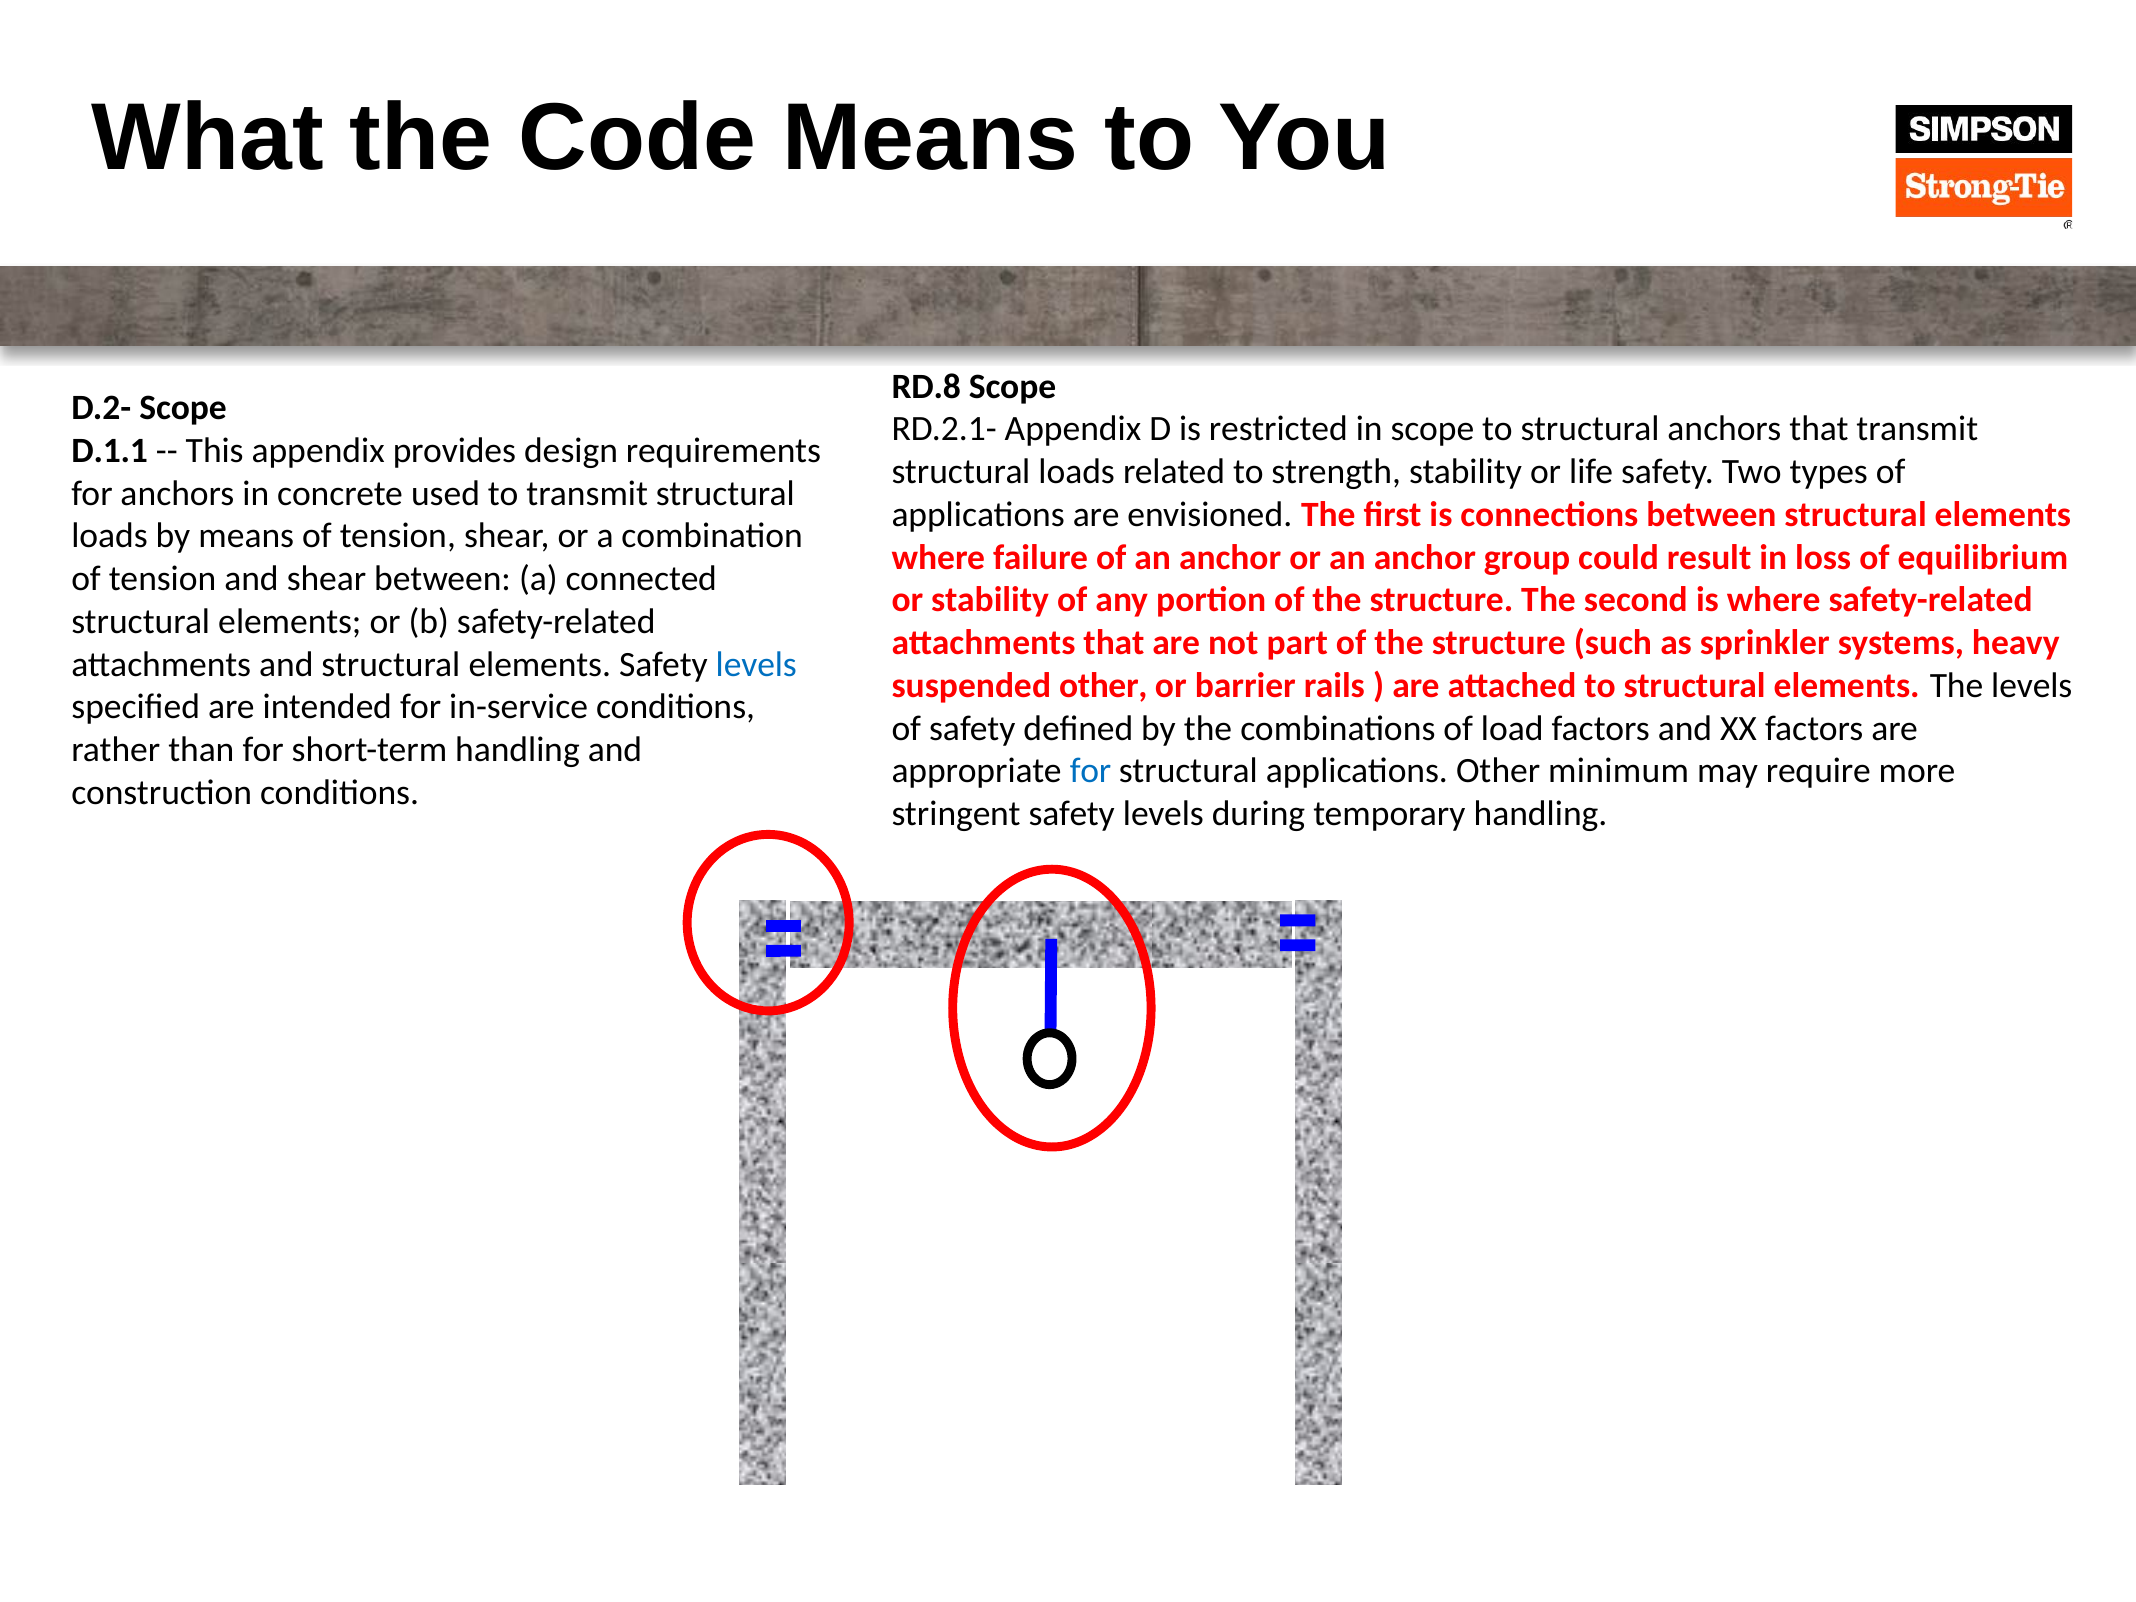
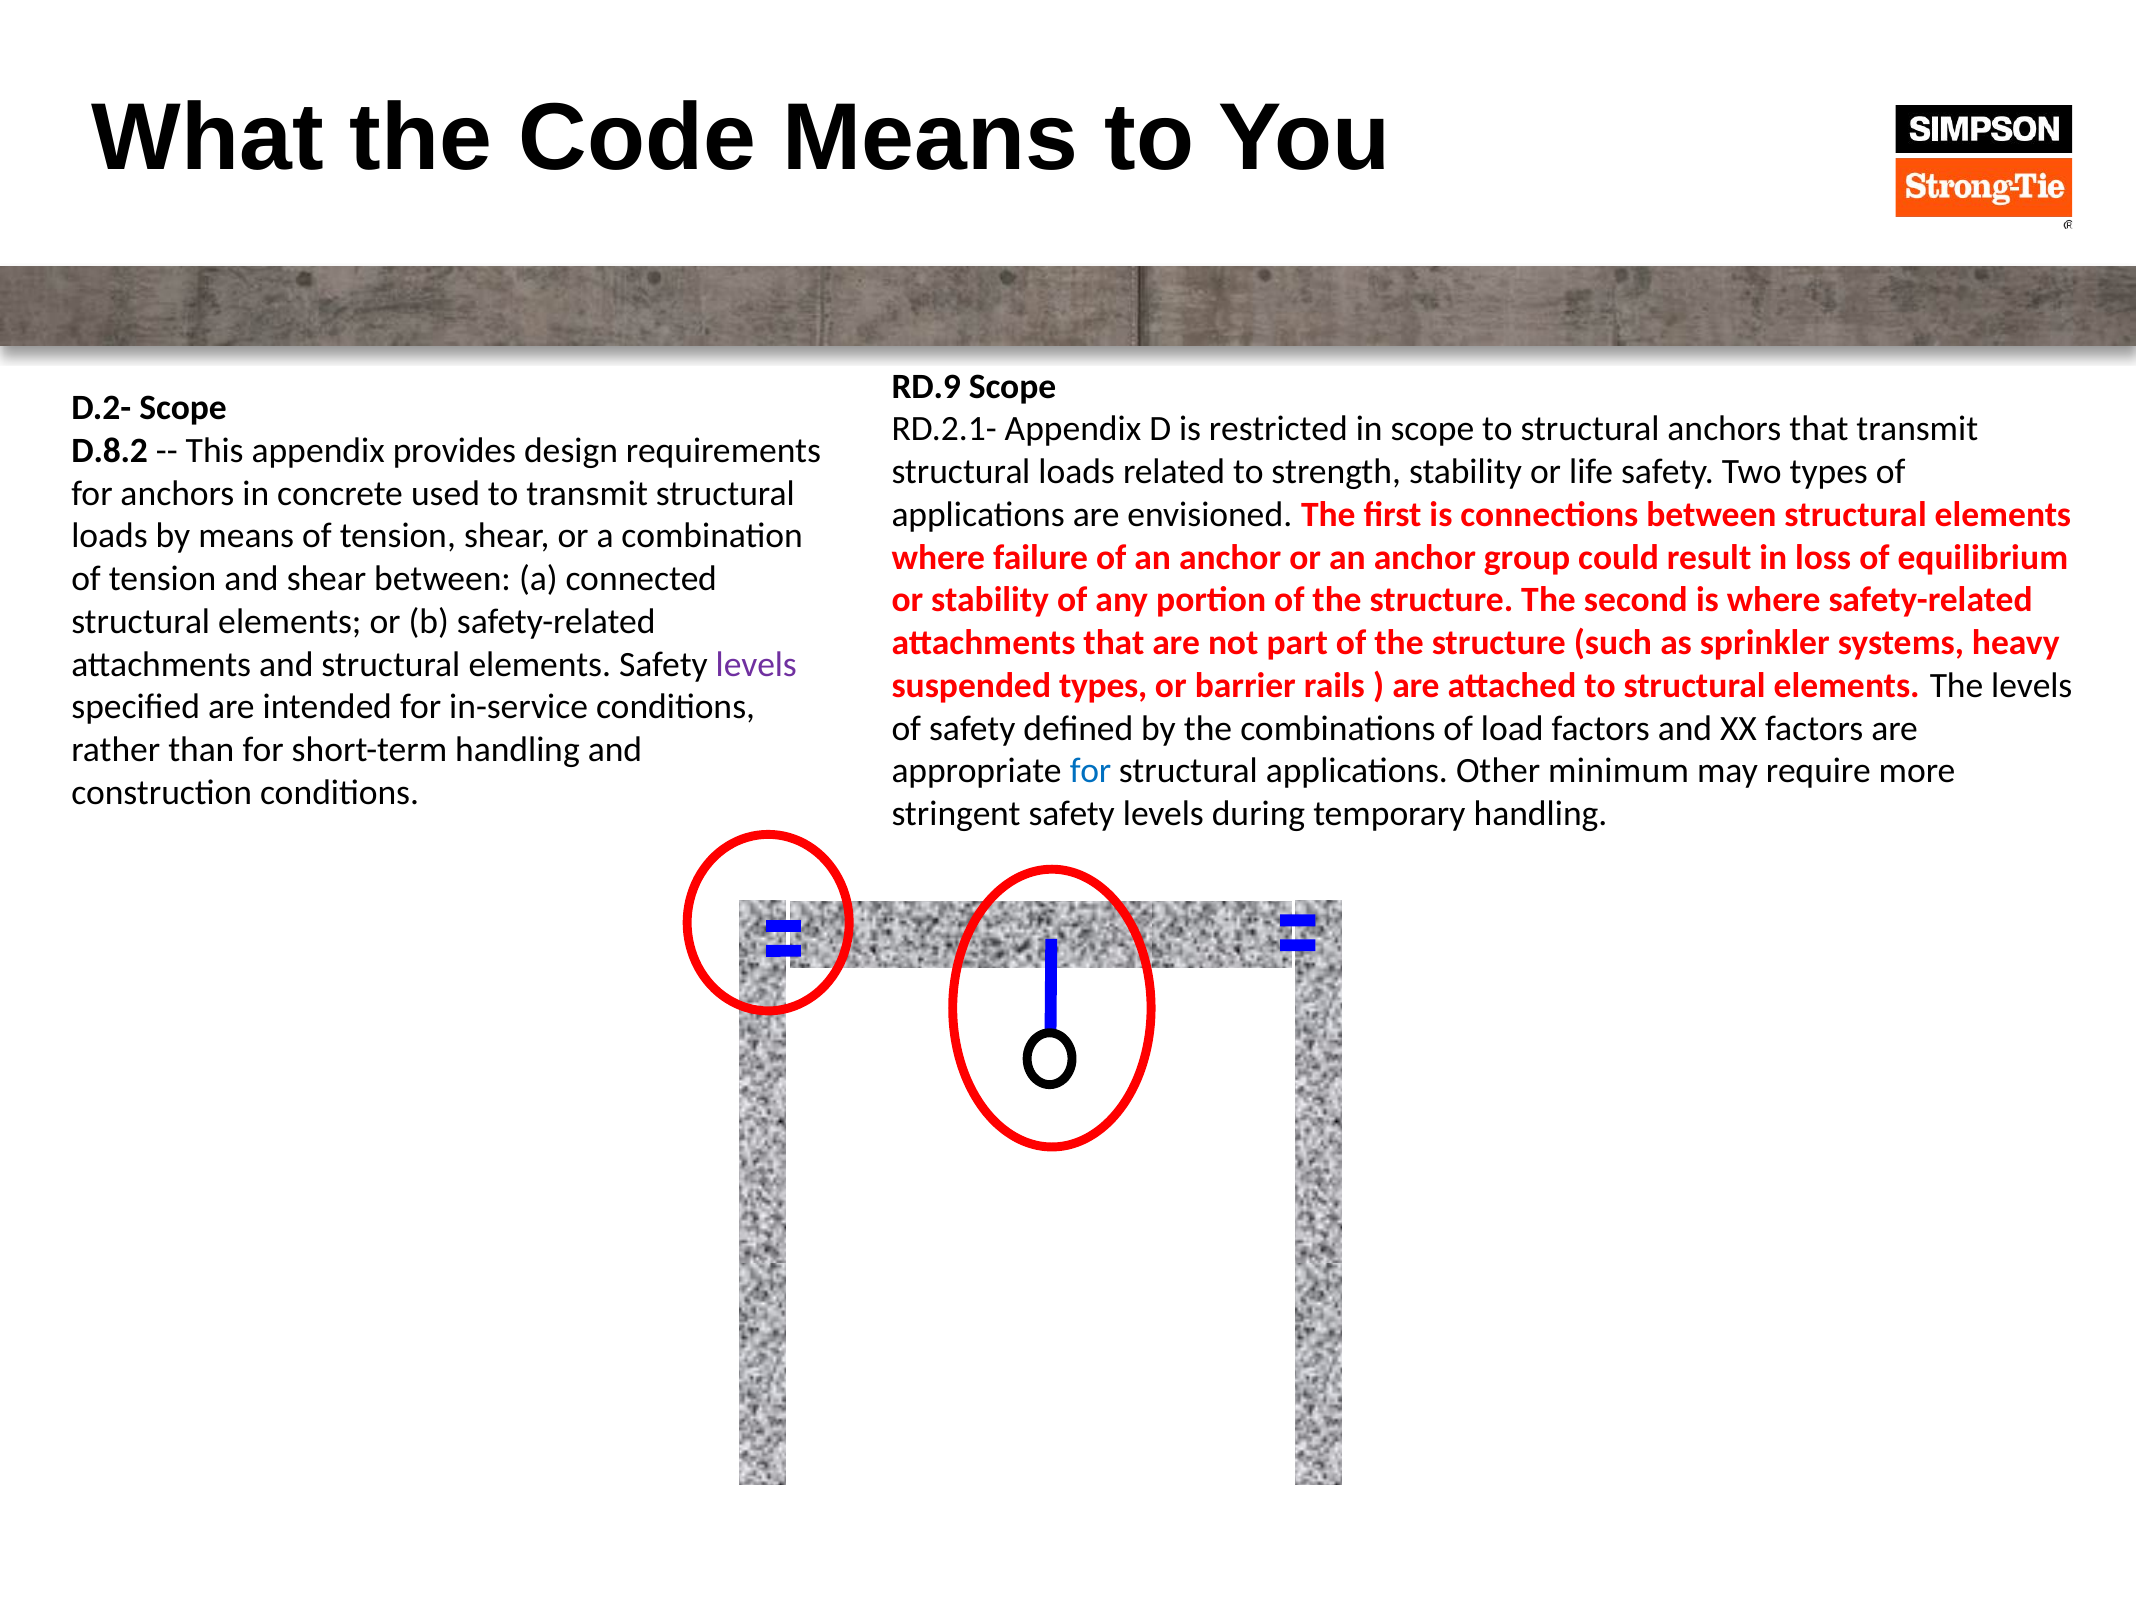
RD.8: RD.8 -> RD.9 (926, 387)
D.1.1: D.1.1 -> D.8.2 (110, 451)
levels colour: blue -> purple (756, 664)
suspended other: other -> types (1103, 686)
